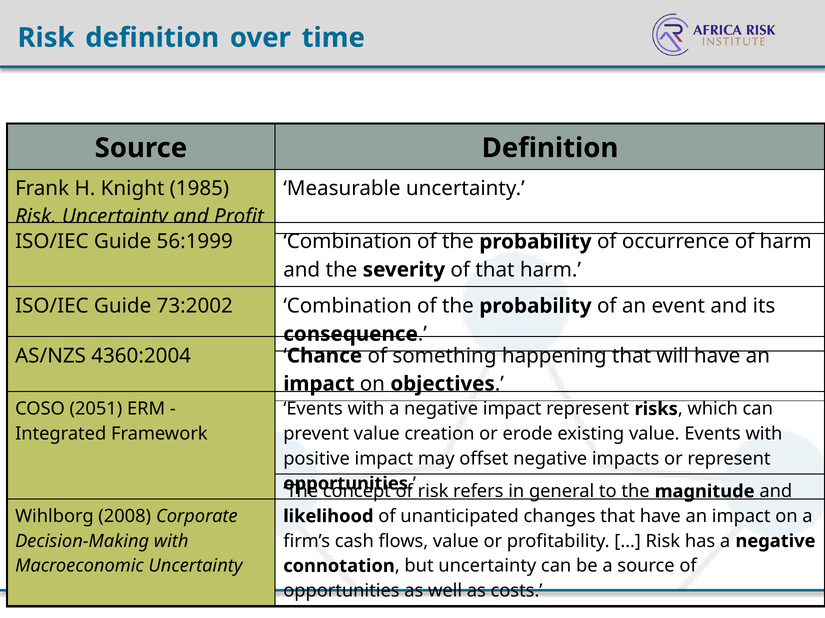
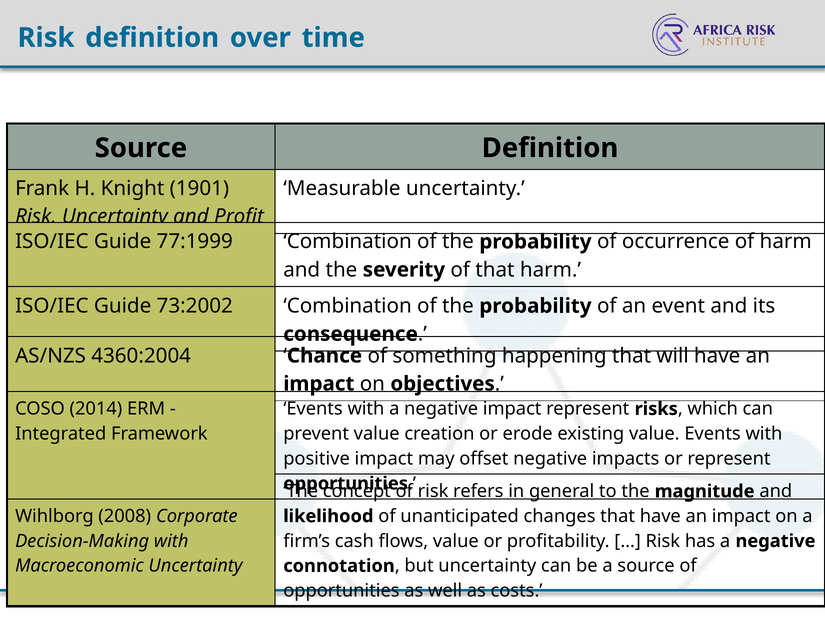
1985: 1985 -> 1901 (199, 189)
56:1999: 56:1999 -> 77:1999 (195, 242)
2051: 2051 -> 2014 (96, 409)
